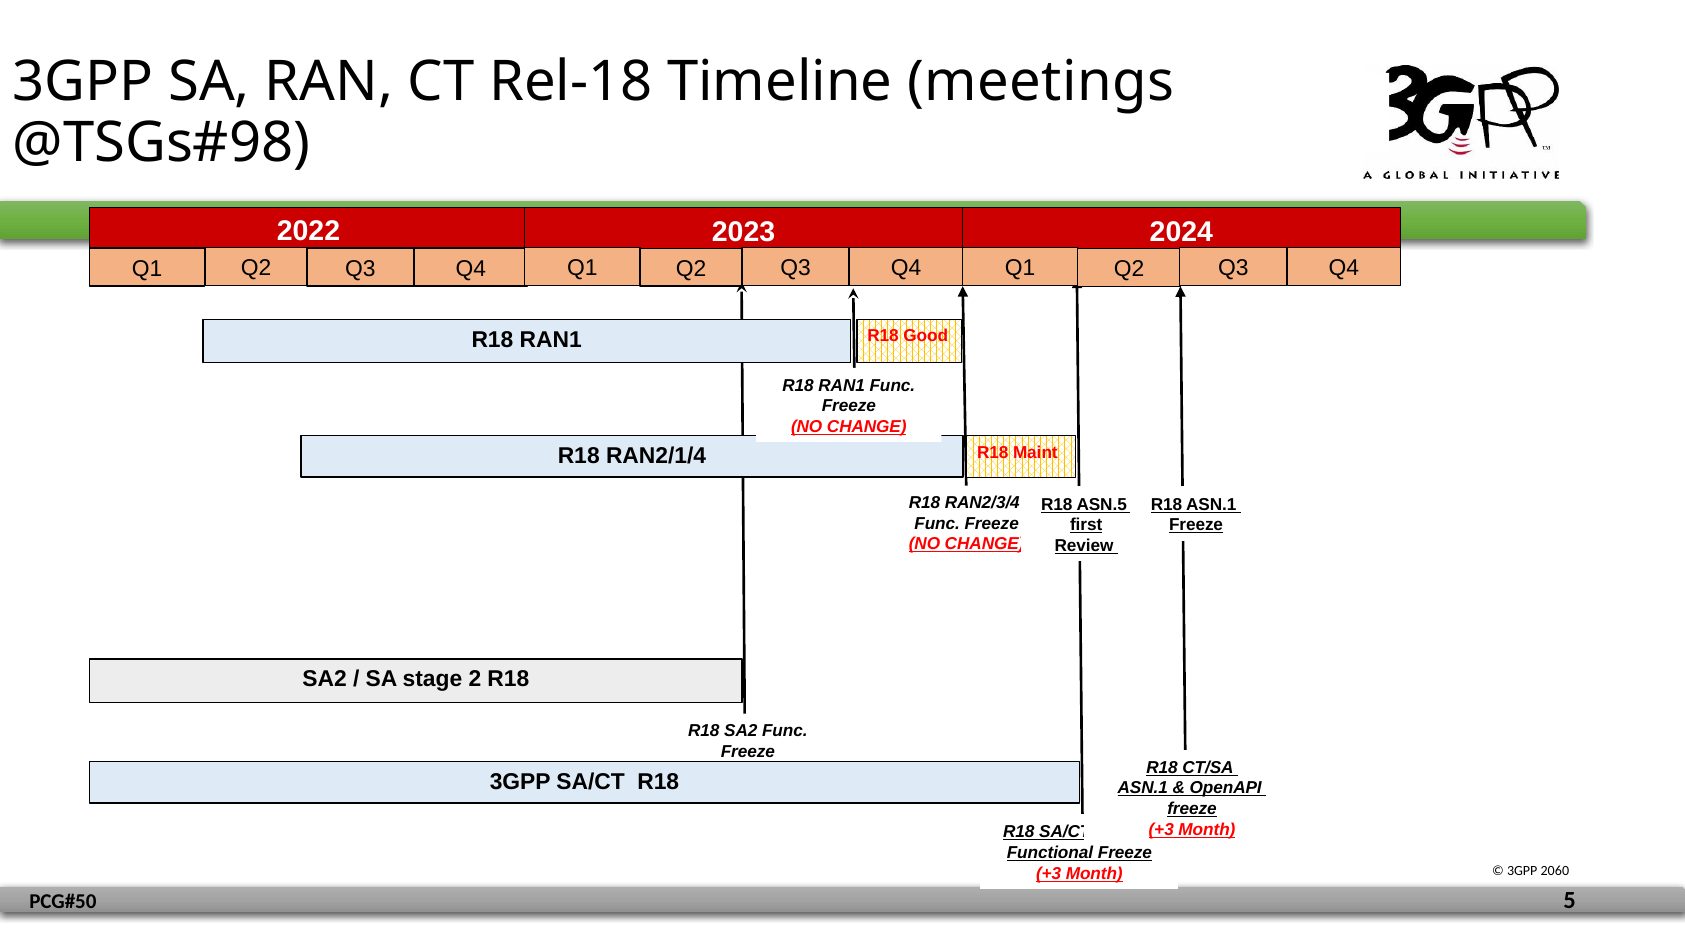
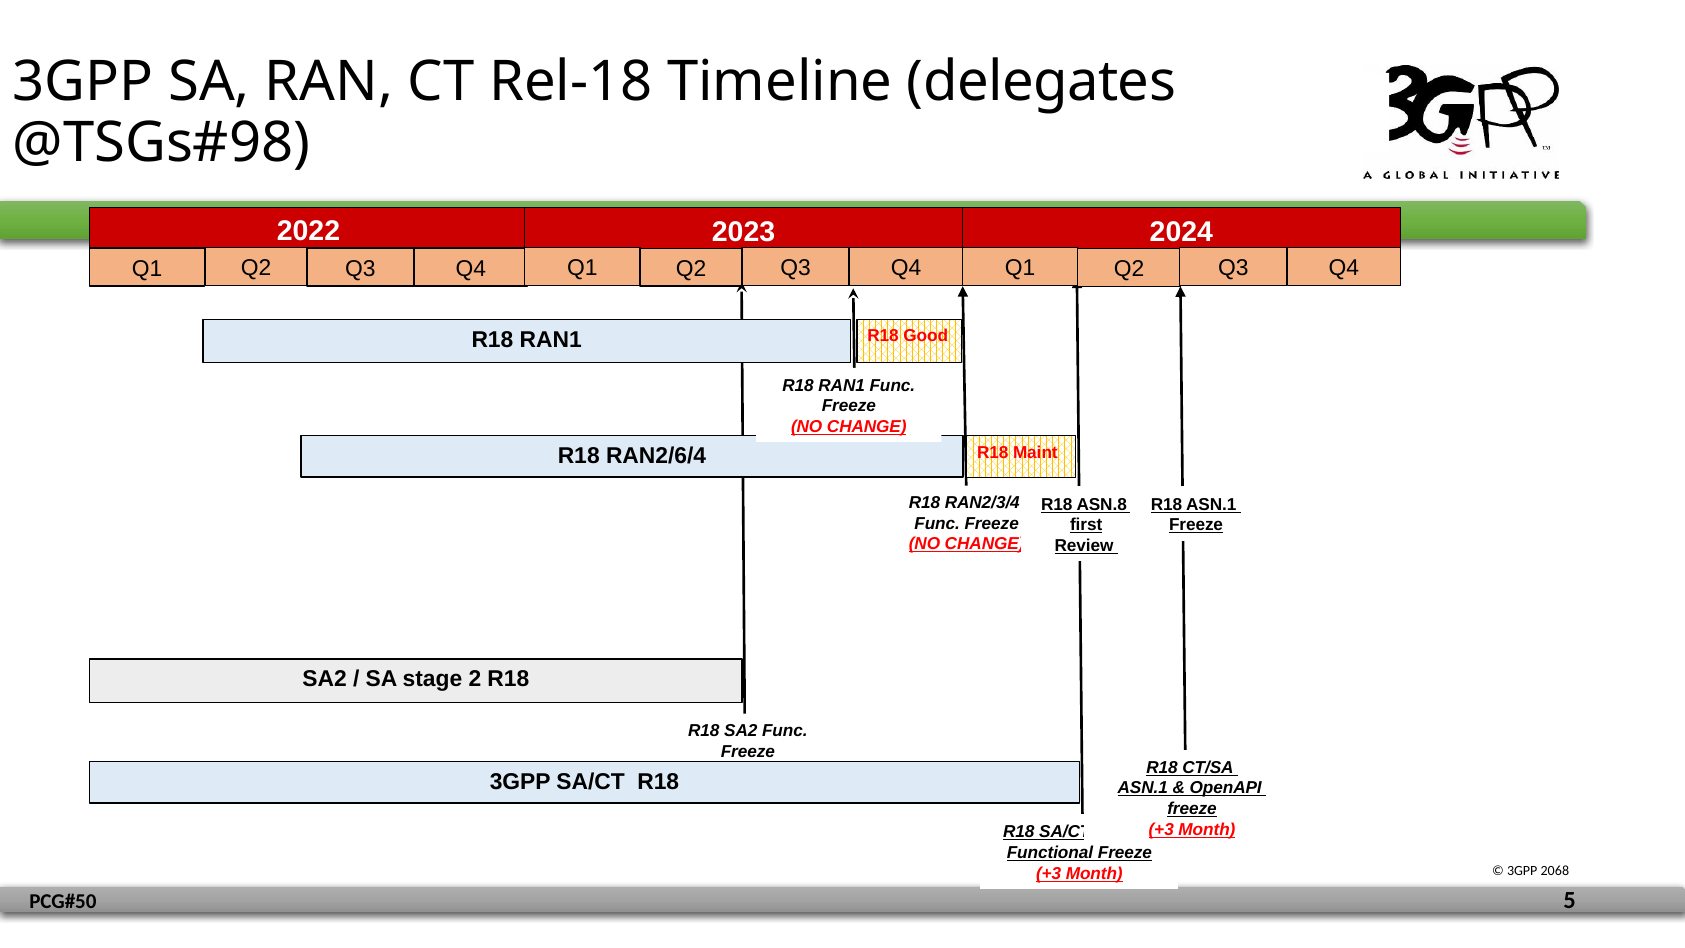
meetings: meetings -> delegates (1041, 82)
RAN2/1/4: RAN2/1/4 -> RAN2/6/4 (656, 456)
ASN.5: ASN.5 -> ASN.8 (1102, 504)
2060: 2060 -> 2068 (1555, 871)
